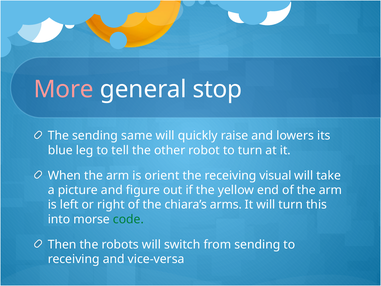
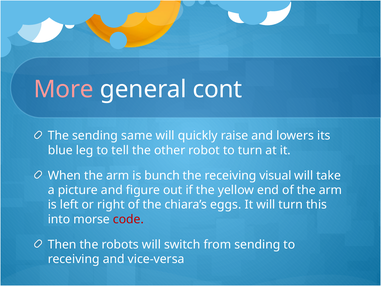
stop: stop -> cont (217, 89)
orient: orient -> bunch (162, 175)
arms: arms -> eggs (226, 205)
code colour: green -> red (128, 219)
